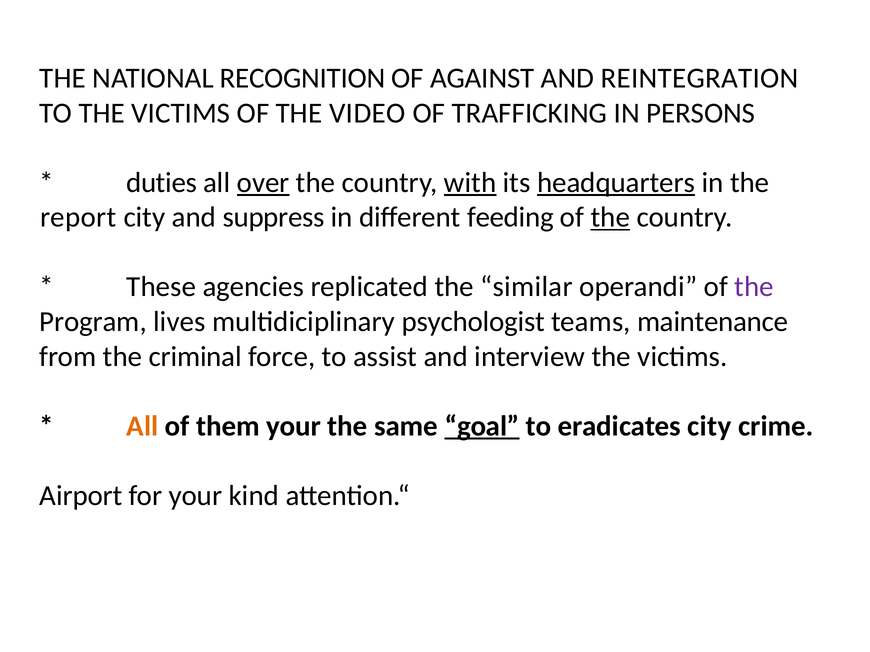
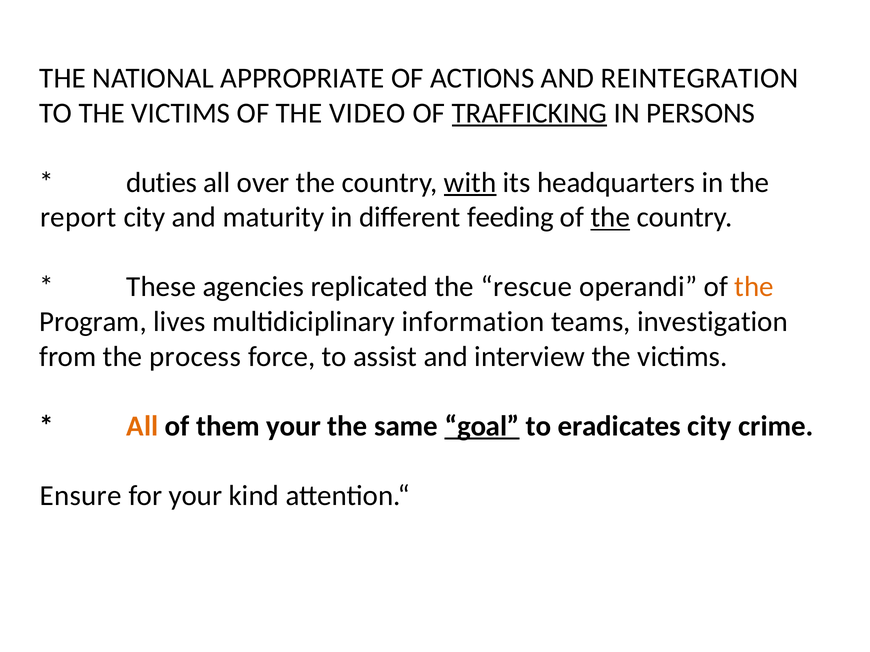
RECOGNITION: RECOGNITION -> APPROPRIATE (302, 78)
AGAINST: AGAINST -> ACTIONS (482, 78)
TRAFFICKING underline: none -> present (529, 113)
over underline: present -> none (263, 183)
headquarters underline: present -> none (616, 183)
suppress: suppress -> maturity (273, 218)
similar: similar -> rescue (527, 287)
the colour: purple -> orange (754, 287)
psychologist: psychologist -> information (473, 322)
maintenance: maintenance -> investigation (713, 322)
criminal: criminal -> process (195, 357)
Airport: Airport -> Ensure (81, 496)
